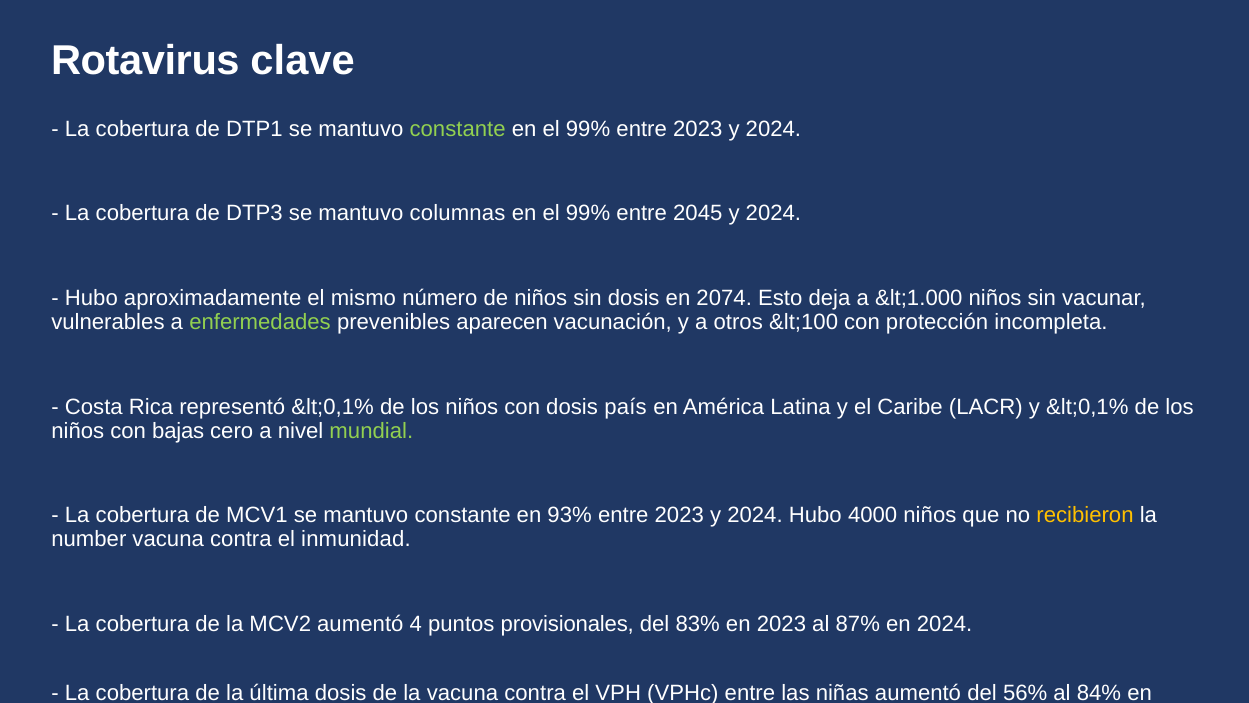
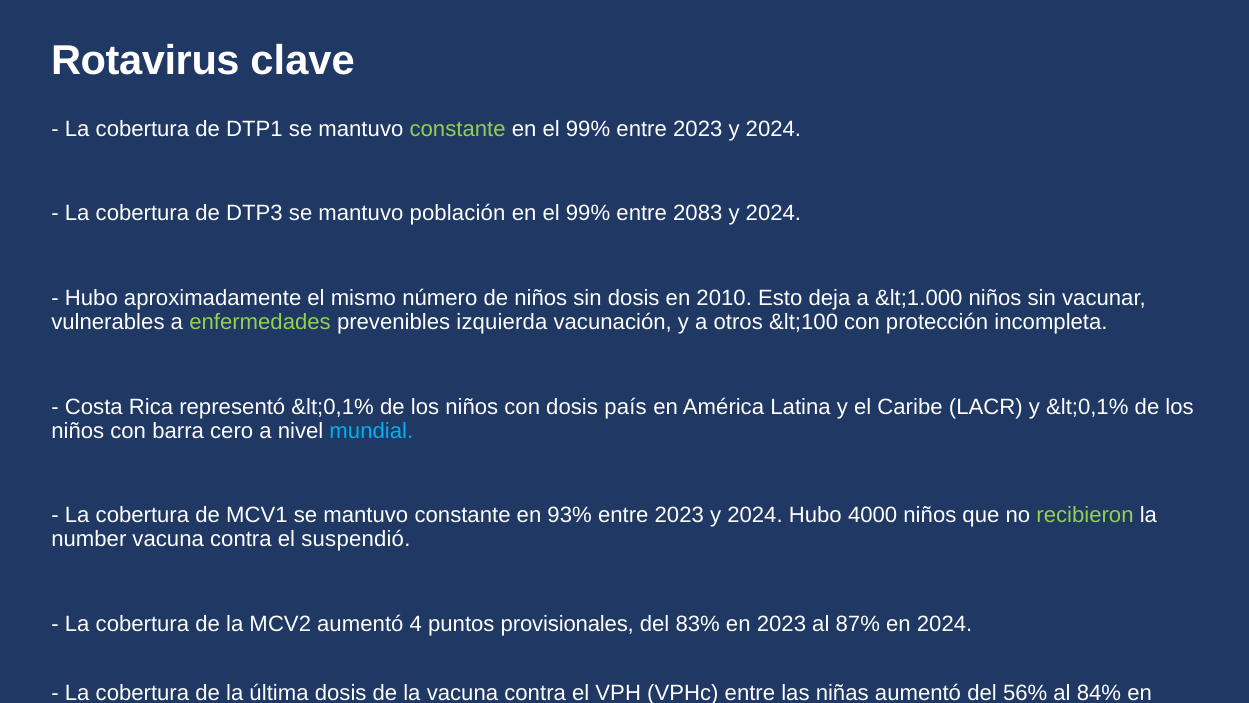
columnas: columnas -> población (458, 213)
2045: 2045 -> 2083 (698, 213)
2074: 2074 -> 2010 (724, 298)
aparecen: aparecen -> izquierda (502, 322)
bajas: bajas -> barra (178, 431)
mundial colour: light green -> light blue (371, 431)
recibieron colour: yellow -> light green (1085, 515)
inmunidad: inmunidad -> suspendió (356, 539)
